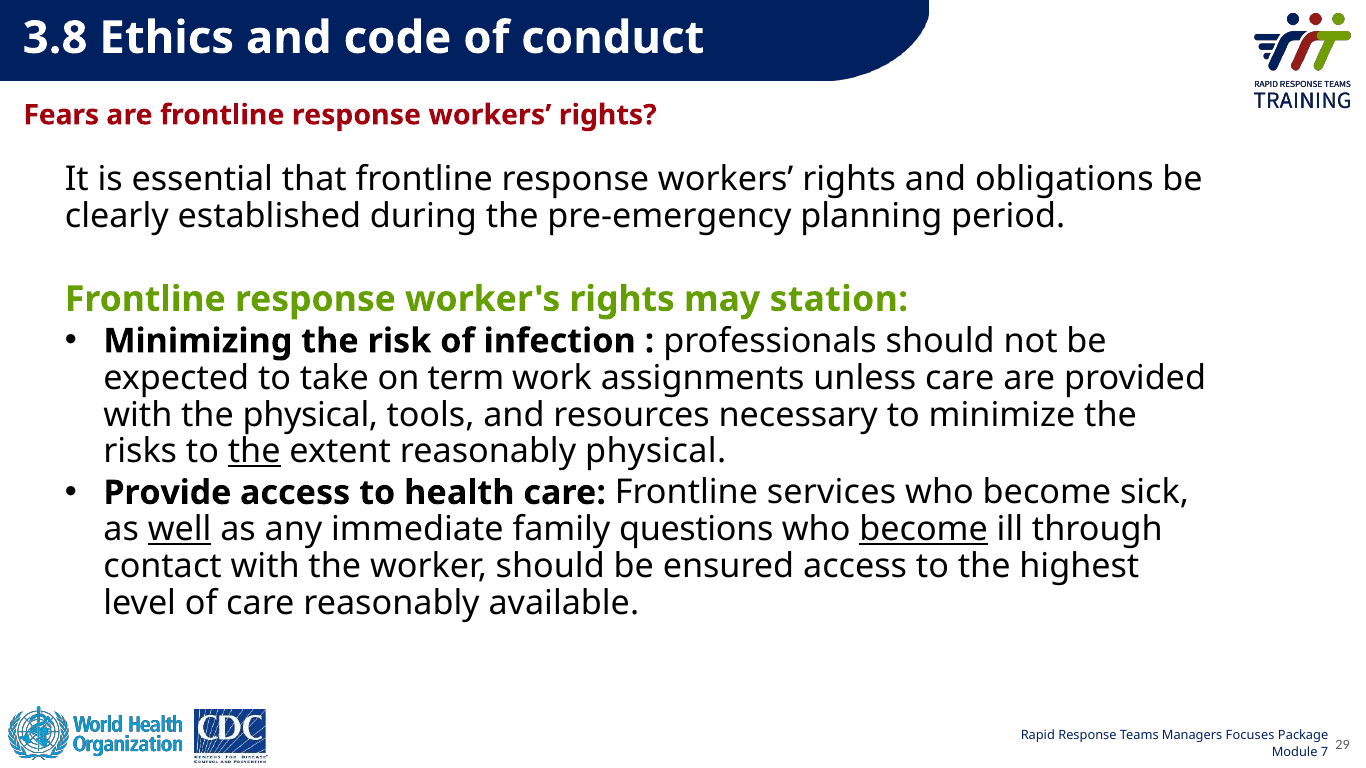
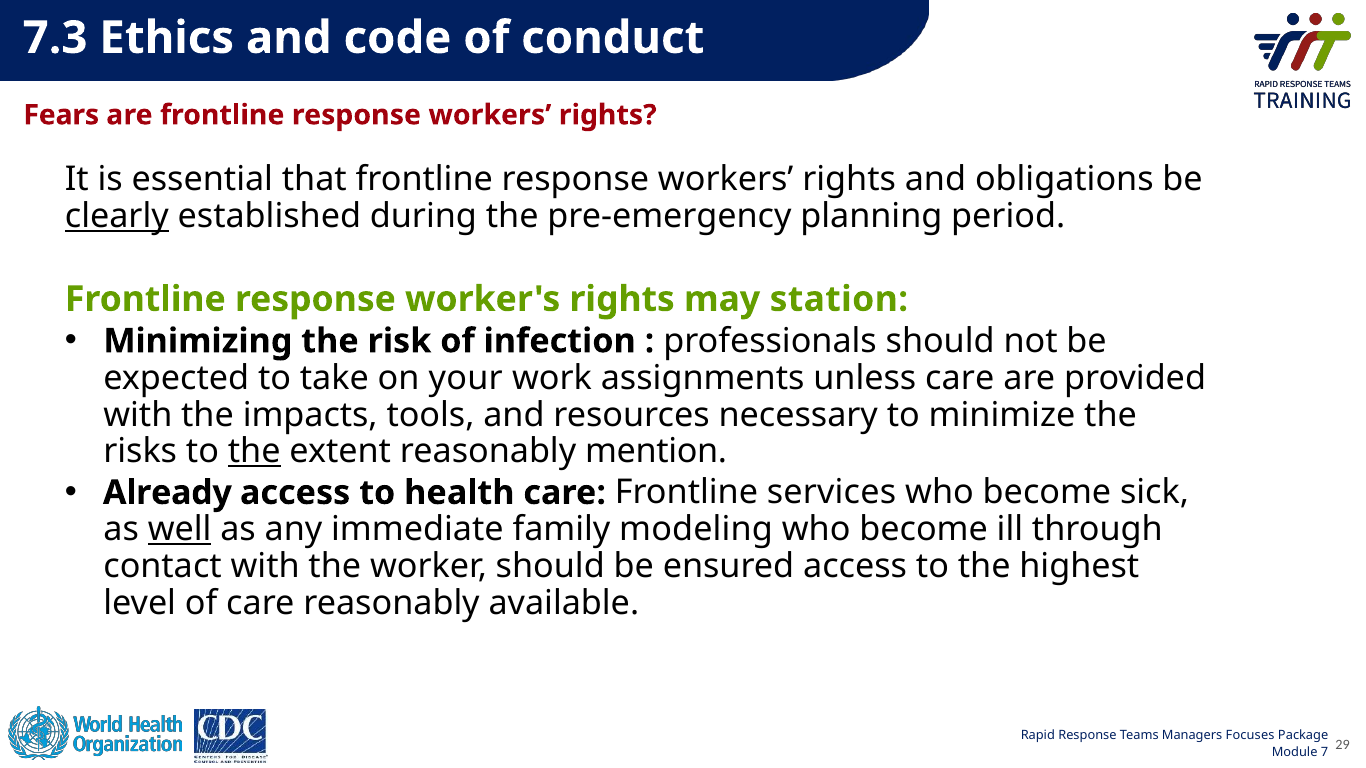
3.8: 3.8 -> 7.3 (55, 38)
clearly underline: none -> present (117, 216)
term: term -> your (466, 378)
the physical: physical -> impacts (310, 415)
reasonably physical: physical -> mention (656, 452)
Provide: Provide -> Already (167, 493)
questions: questions -> modeling (696, 530)
become underline: present -> none (924, 530)
